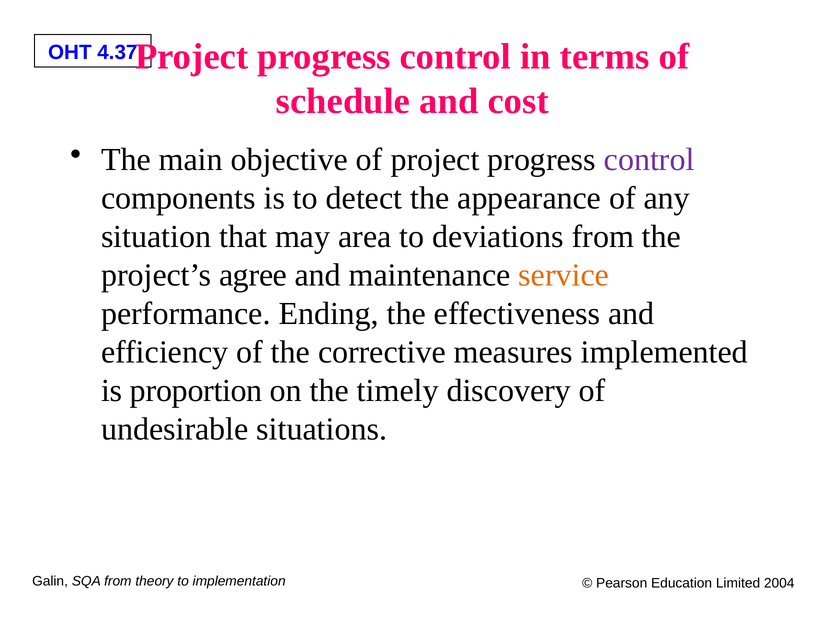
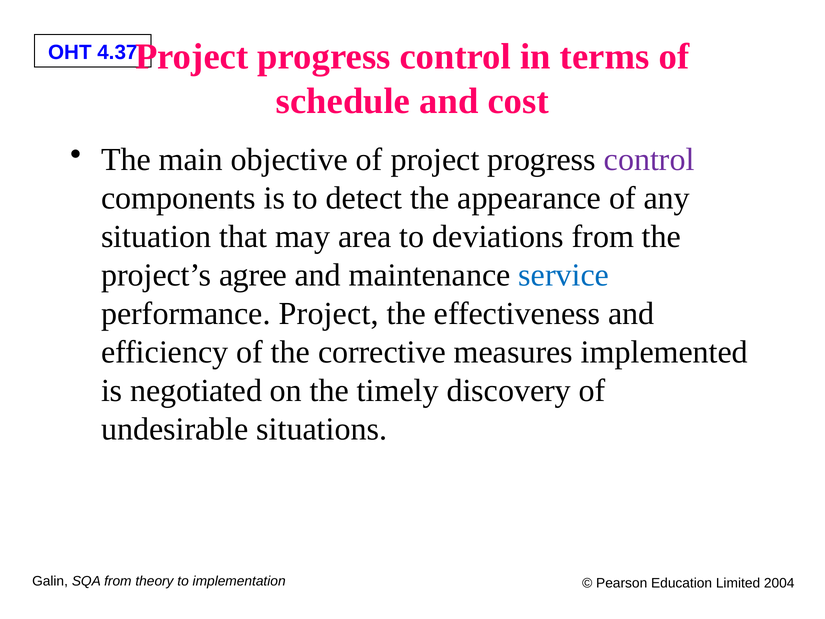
service colour: orange -> blue (564, 275)
performance Ending: Ending -> Project (329, 314)
proportion: proportion -> negotiated (196, 391)
